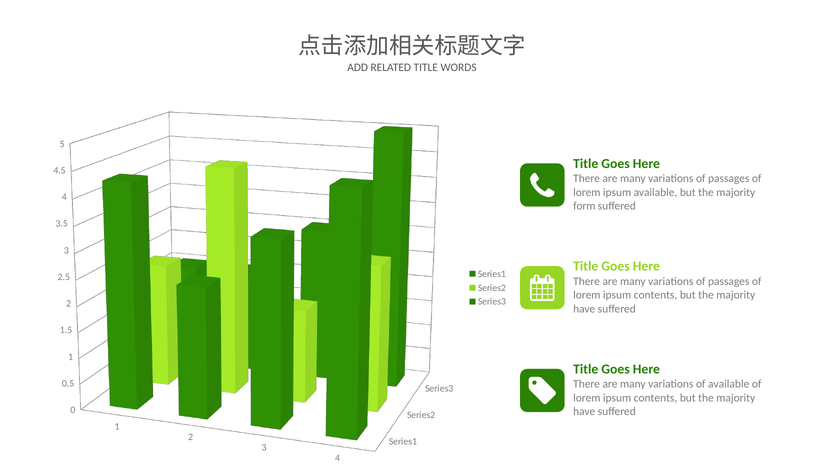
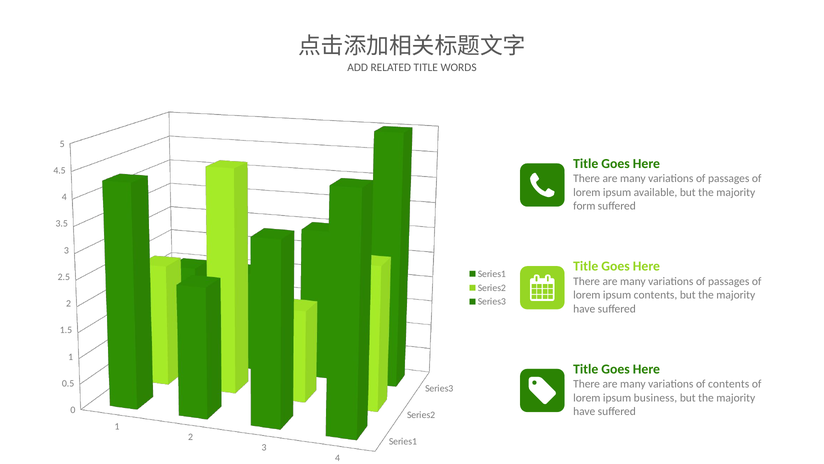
of available: available -> contents (729, 384)
contents: contents -> business (655, 397)
